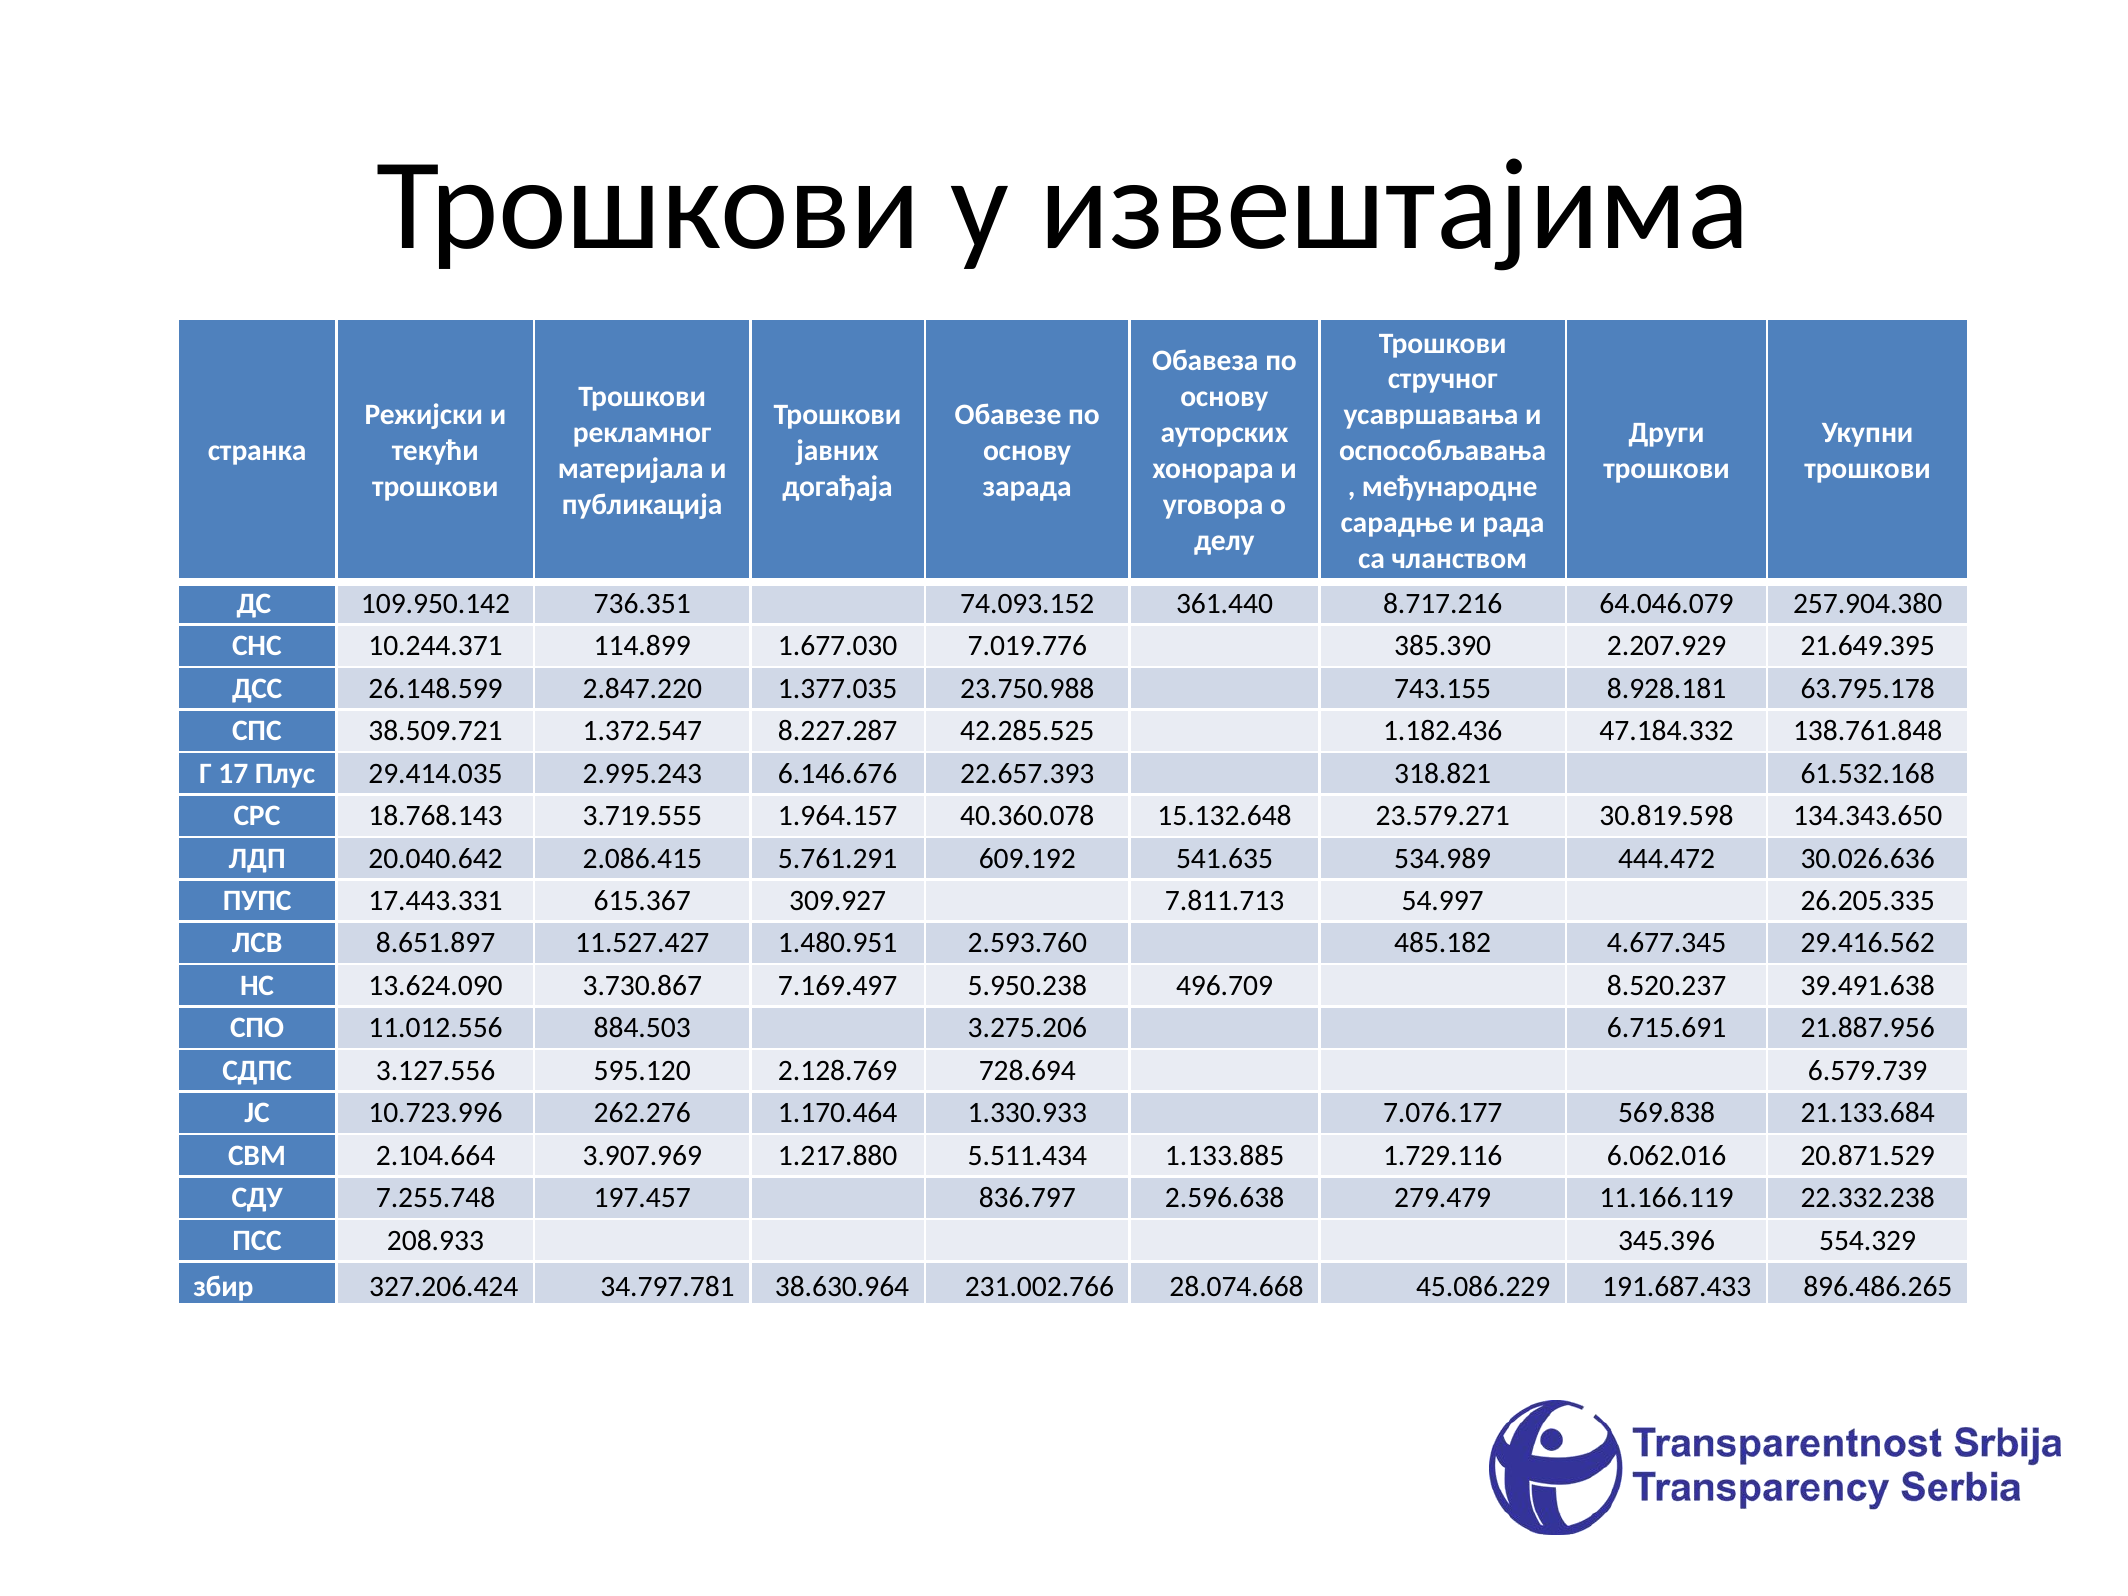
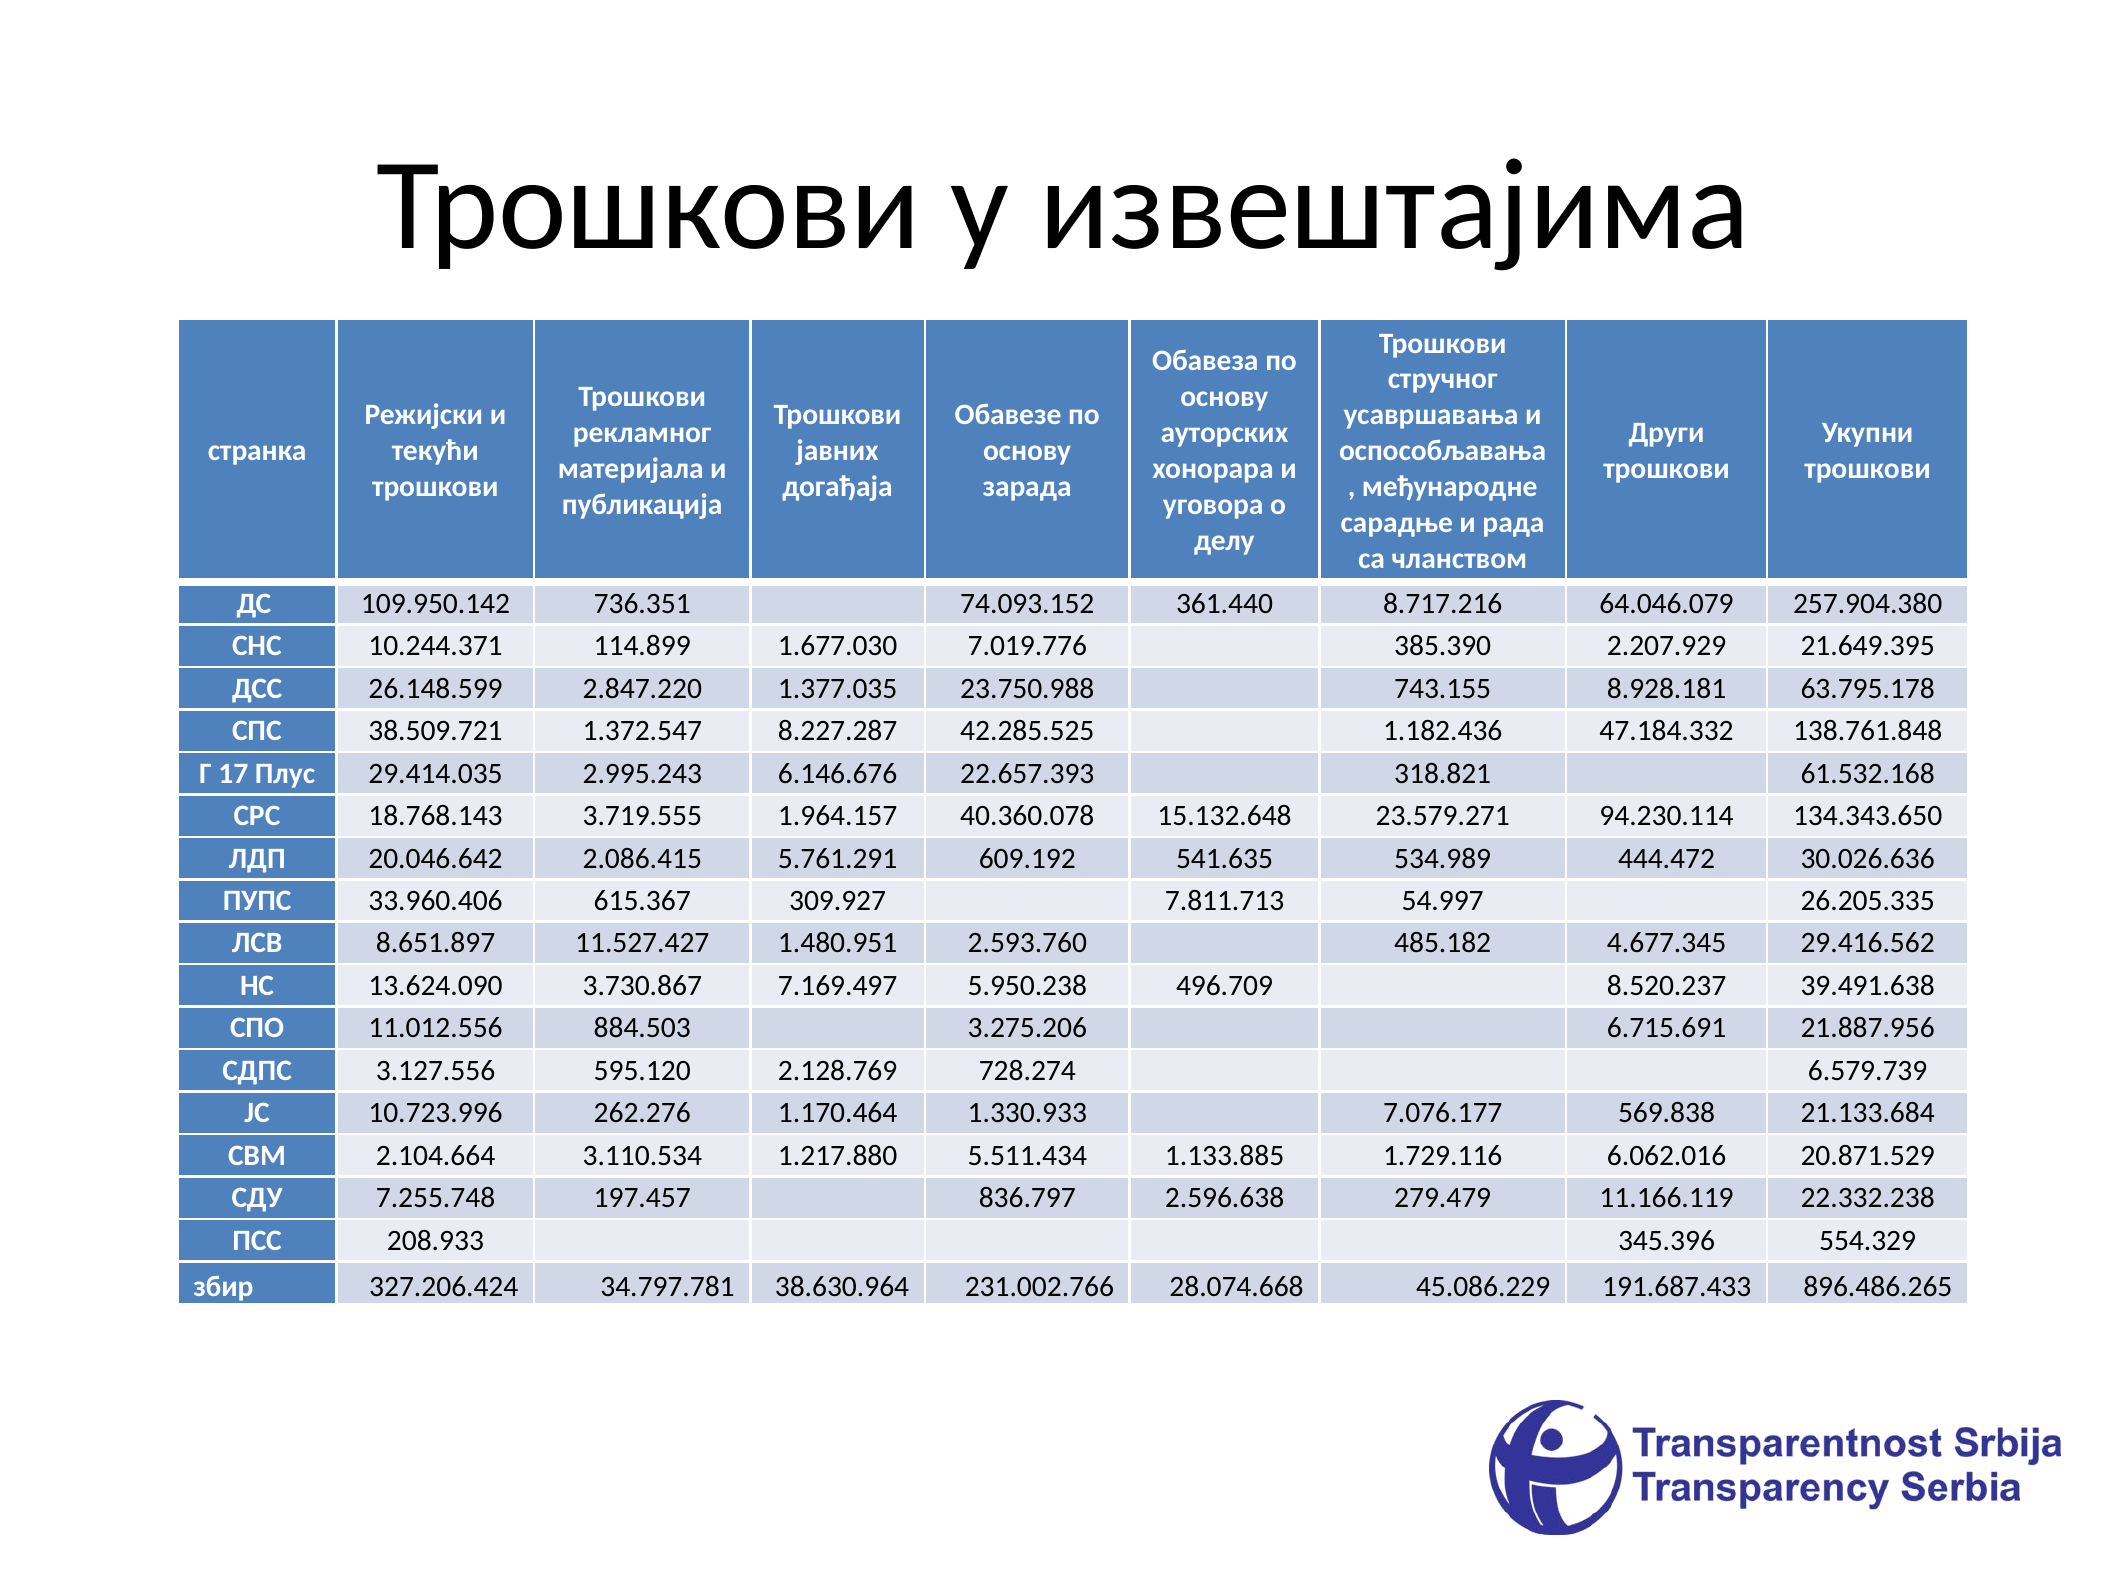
30.819.598: 30.819.598 -> 94.230.114 (1667, 816)
20.040.642: 20.040.642 -> 20.046.642 (436, 858)
17.443.331: 17.443.331 -> 33.960.406 (436, 901)
728.694: 728.694 -> 728.274 (1027, 1071)
3.907.969: 3.907.969 -> 3.110.534 (642, 1156)
